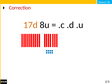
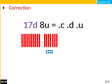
17d colour: orange -> purple (30, 25)
